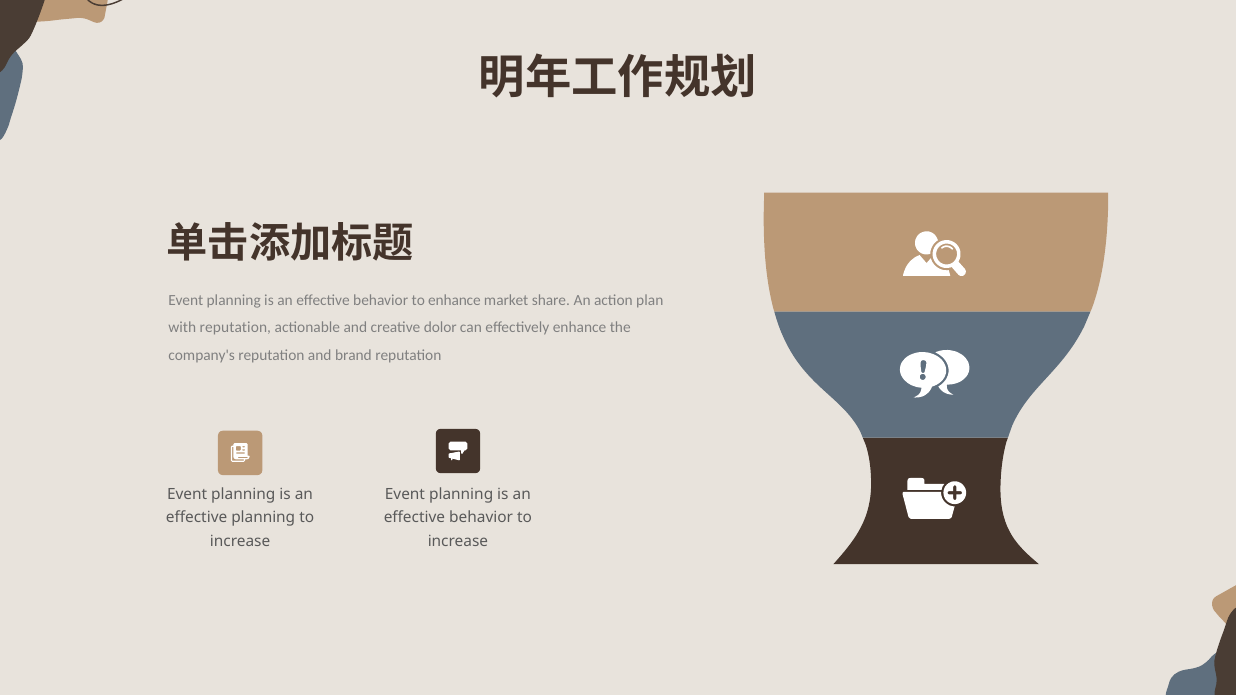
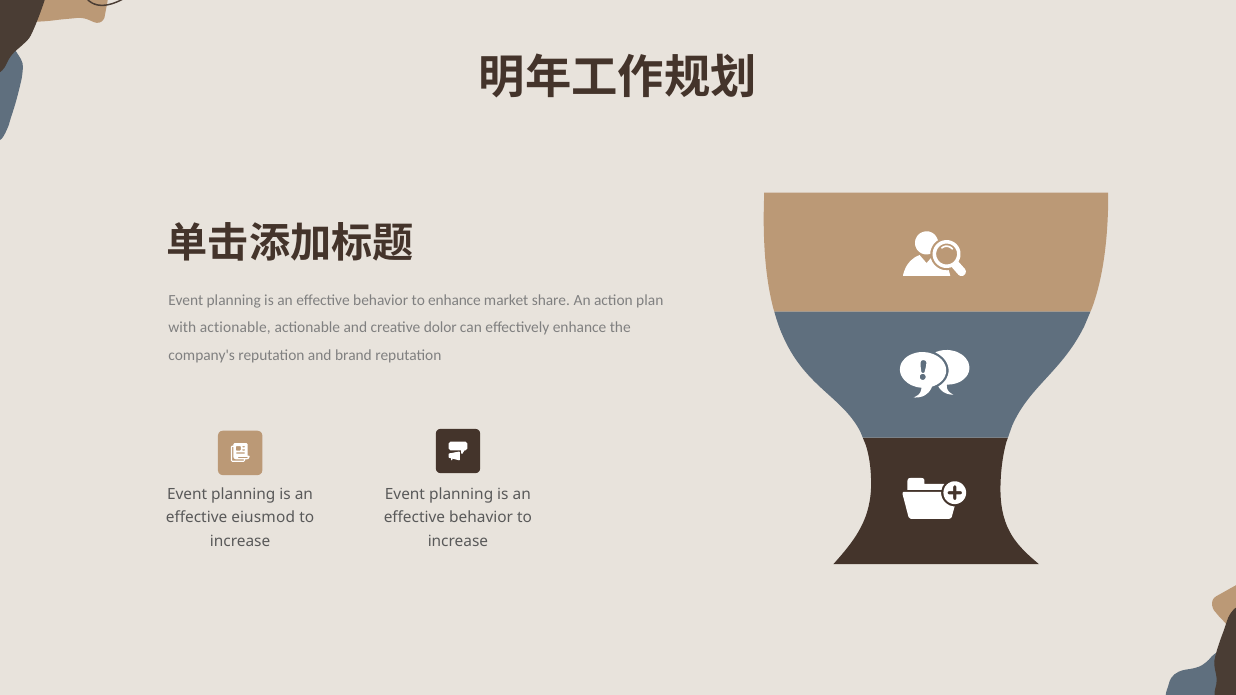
with reputation: reputation -> actionable (235, 328)
effective planning: planning -> eiusmod (263, 518)
